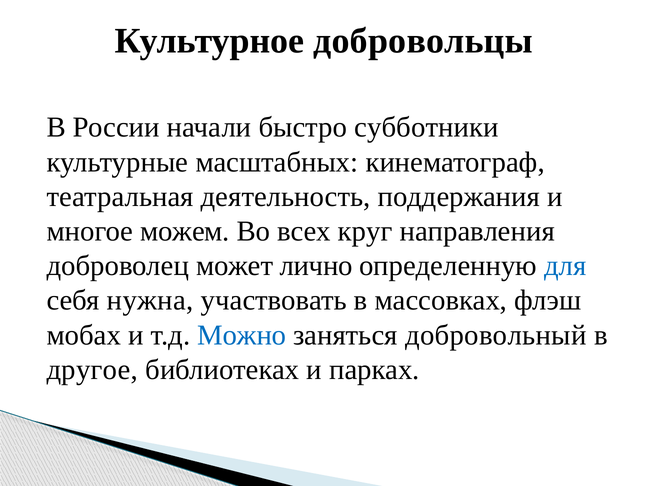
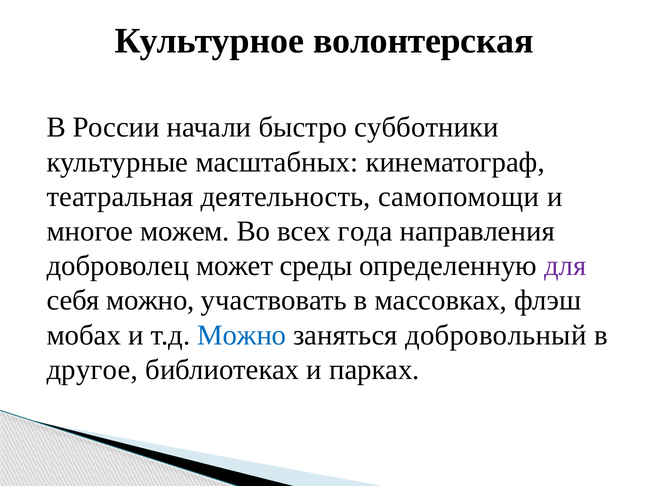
добровольцы: добровольцы -> волонтерская (423, 41)
поддержания: поддержания -> самопомощи (459, 197)
круг: круг -> года (365, 231)
лично: лично -> среды (316, 266)
для colour: blue -> purple (565, 266)
себя нужна: нужна -> можно (150, 300)
